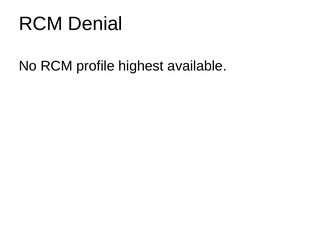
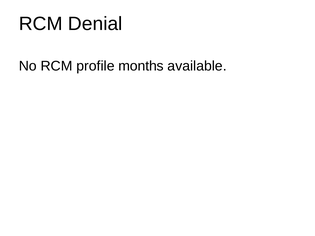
highest: highest -> months (141, 66)
